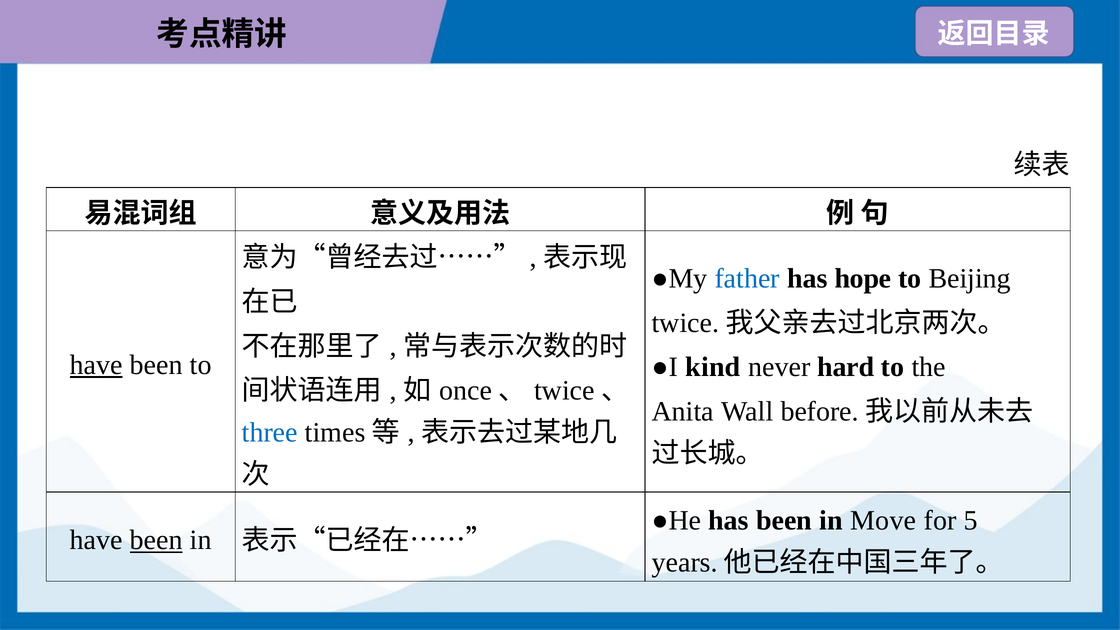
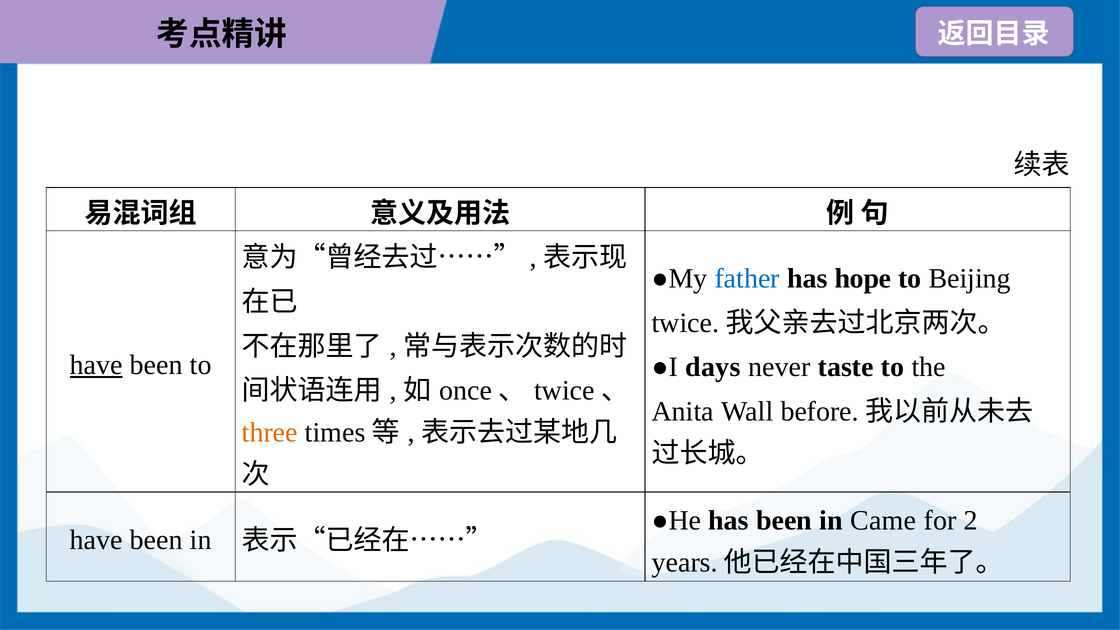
kind: kind -> days (713, 367)
hard: hard -> taste (846, 367)
three colour: blue -> orange (270, 433)
Move: Move -> Came (883, 520)
5: 5 -> 2 (971, 520)
been underline: present -> none (156, 540)
